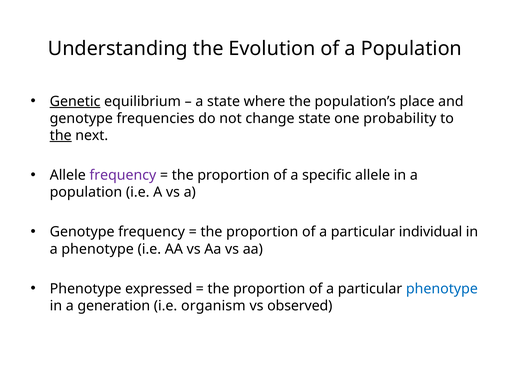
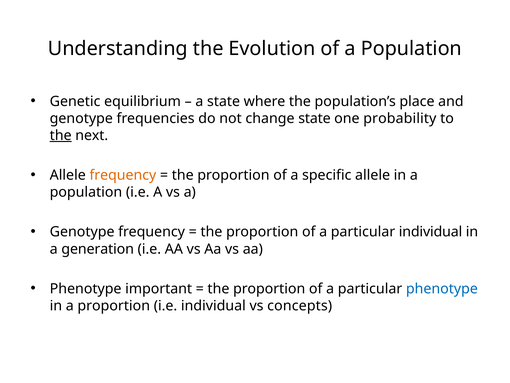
Genetic underline: present -> none (75, 101)
frequency colour: purple -> orange (123, 175)
a phenotype: phenotype -> generation (98, 249)
expressed: expressed -> important (159, 288)
a generation: generation -> proportion (114, 305)
i.e organism: organism -> individual (213, 305)
observed: observed -> concepts (300, 305)
